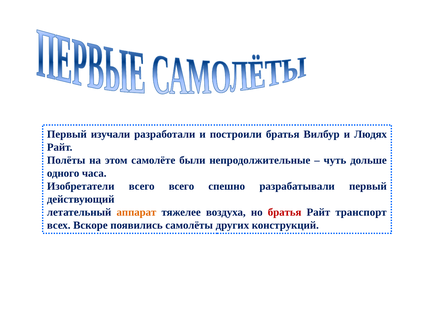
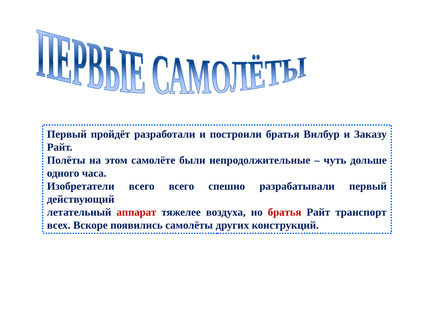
изучали: изучали -> пройдёт (110, 135)
Людях: Людях -> Заказу (370, 135)
аппарат colour: orange -> red (136, 213)
